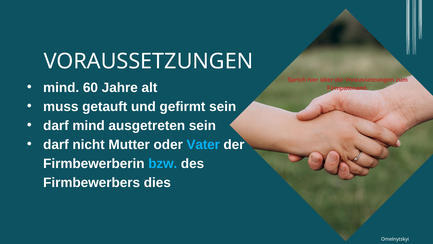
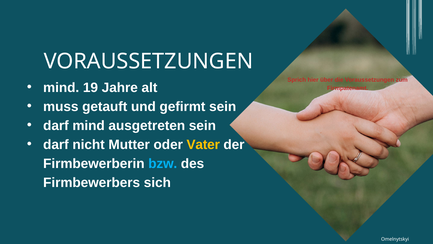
60: 60 -> 19 (90, 87)
Vater colour: light blue -> yellow (203, 144)
dies: dies -> sich (157, 182)
